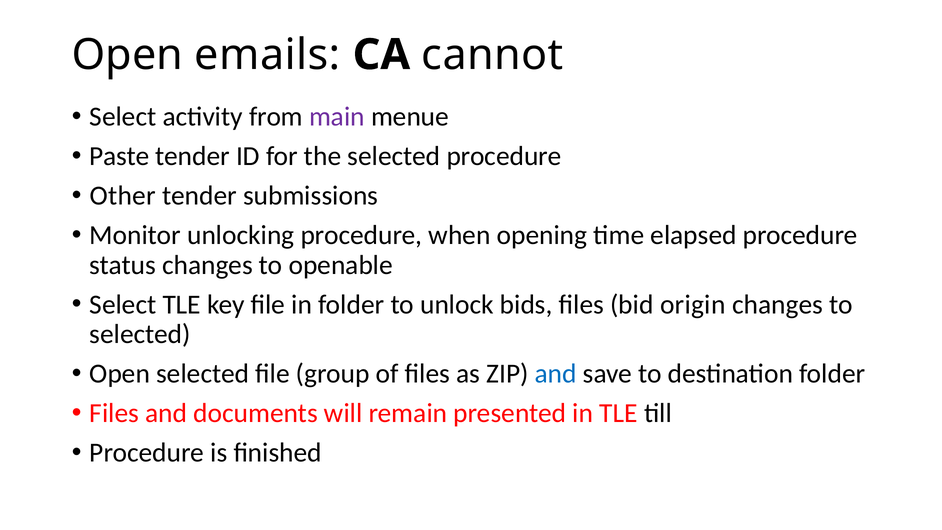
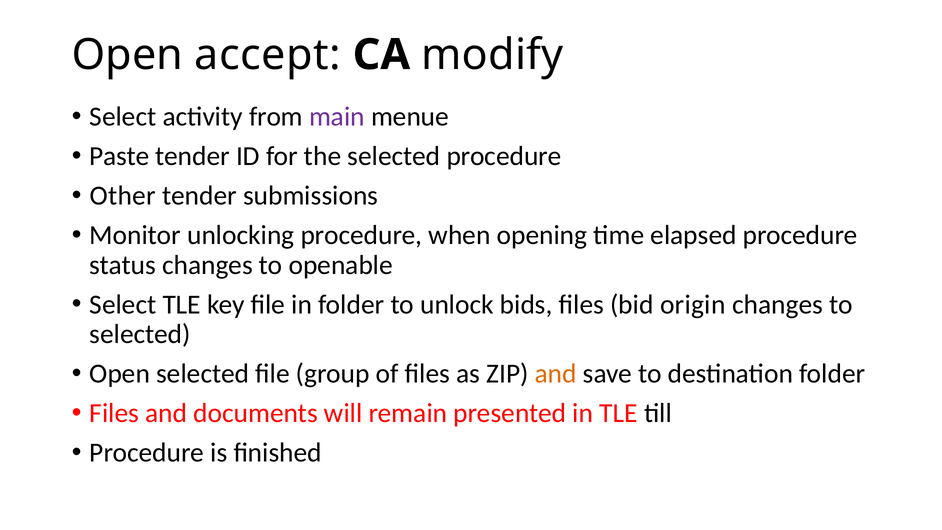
emails: emails -> accept (268, 55)
cannot: cannot -> modify (492, 55)
and colour: blue -> orange (556, 374)
